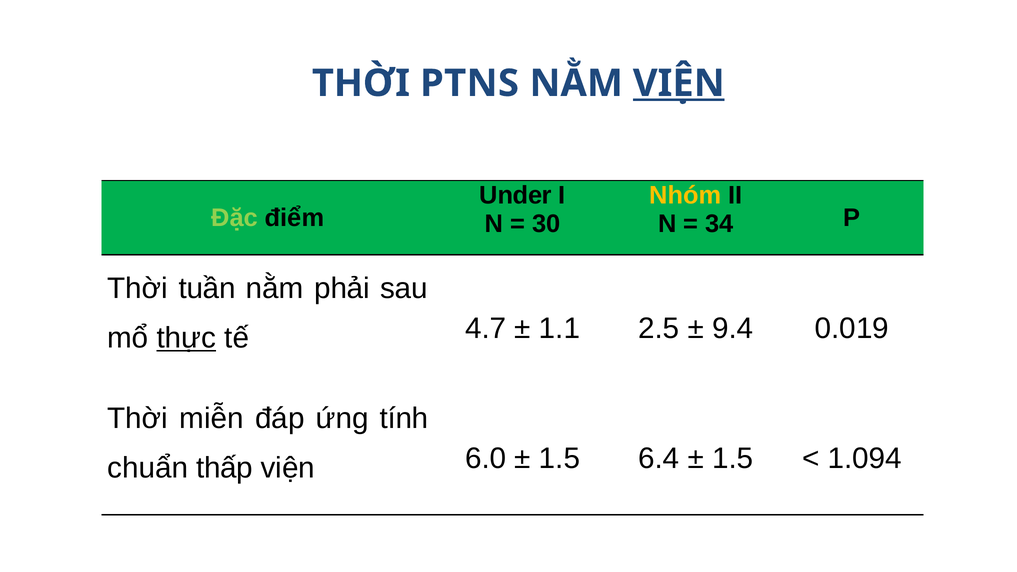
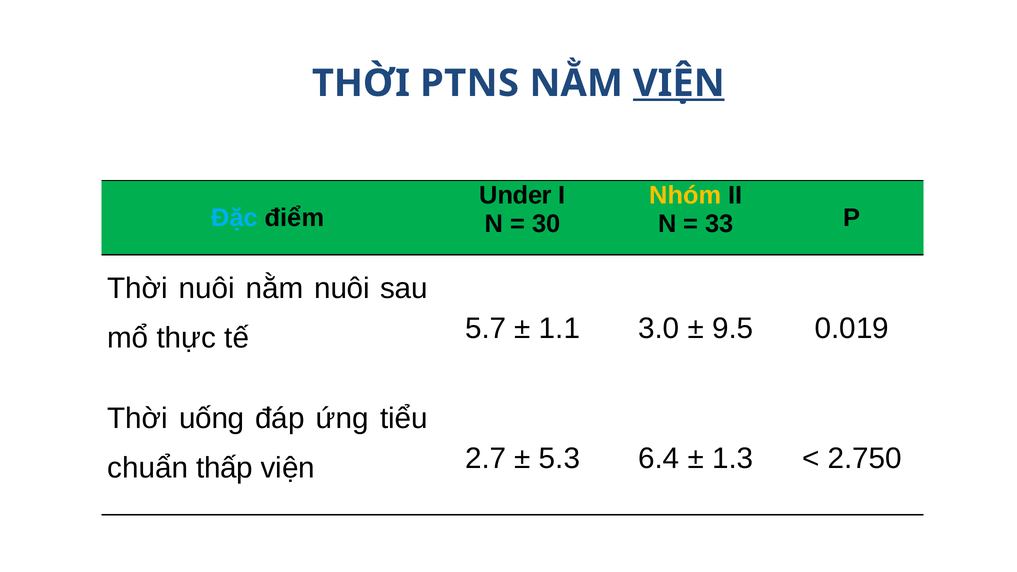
Đặc colour: light green -> light blue (235, 218)
34: 34 -> 33 (719, 224)
Thời tuần: tuần -> nuôi (207, 288)
nằm phải: phải -> nuôi (342, 288)
thực underline: present -> none (186, 338)
4.7: 4.7 -> 5.7 (486, 329)
2.5: 2.5 -> 3.0 (659, 329)
9.4: 9.4 -> 9.5 (733, 329)
miễn: miễn -> uống (212, 418)
tính: tính -> tiểu (404, 418)
6.0: 6.0 -> 2.7 (486, 459)
1.5: 1.5 -> 5.3 (560, 459)
1.5: 1.5 -> 1.3 (733, 459)
1.094: 1.094 -> 2.750 (865, 459)
